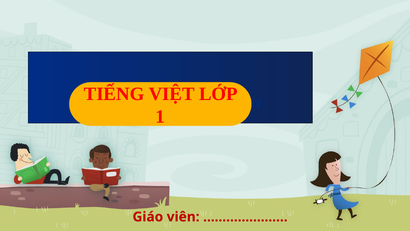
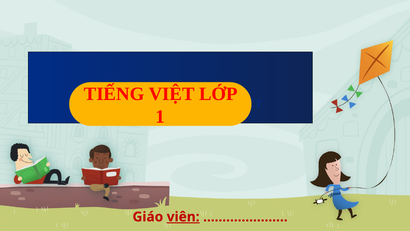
viên underline: none -> present (183, 217)
